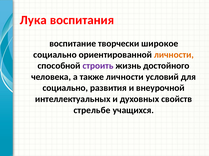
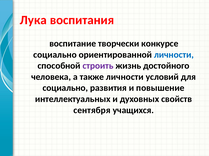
широкое: широкое -> конкурсе (160, 44)
личности colour: orange -> blue (174, 55)
внеурочной: внеурочной -> повышение (160, 88)
стрельбе: стрельбе -> сентября (92, 111)
